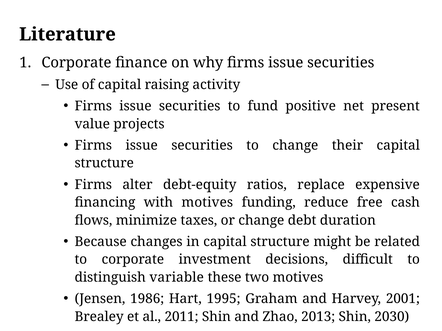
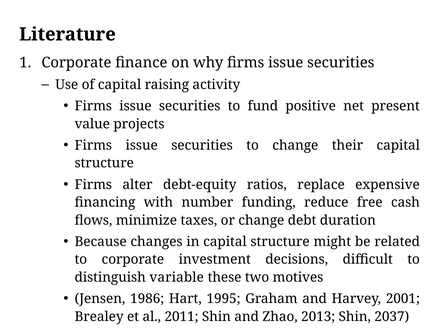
with motives: motives -> number (207, 203)
2030: 2030 -> 2037 (392, 317)
